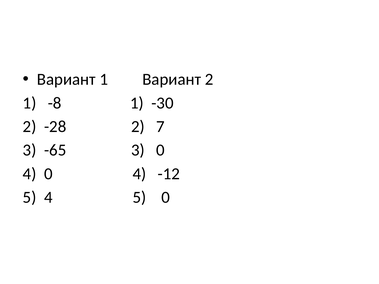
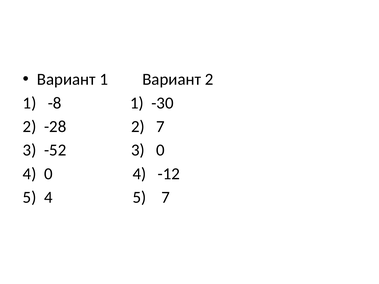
-65: -65 -> -52 (55, 150)
5 0: 0 -> 7 (166, 197)
